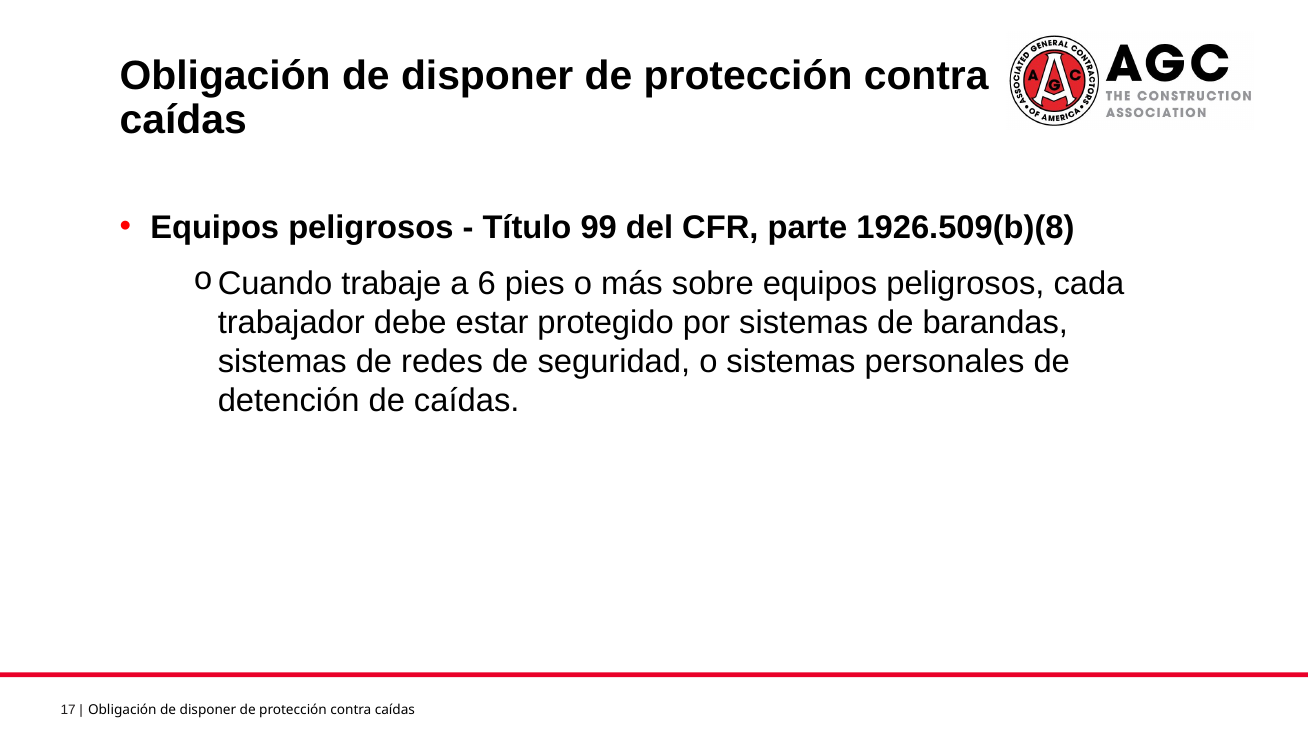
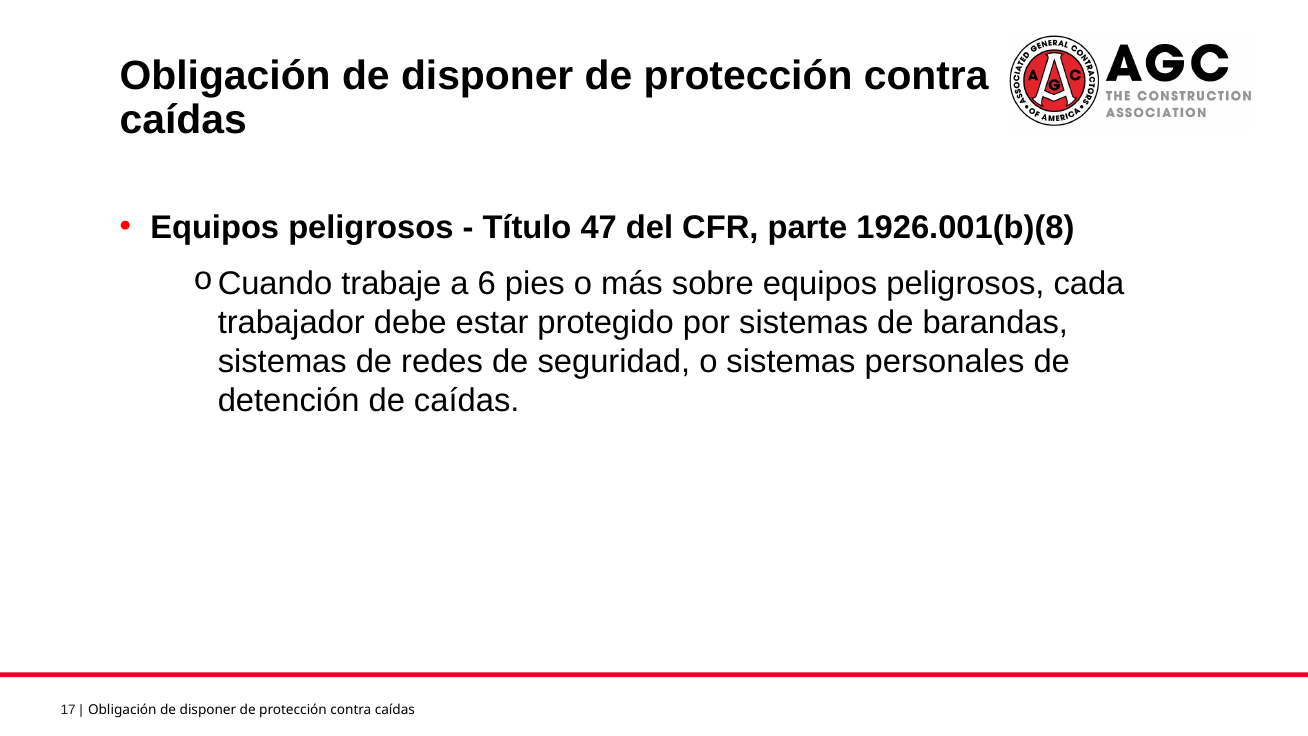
99: 99 -> 47 (599, 228)
1926.509(b)(8: 1926.509(b)(8 -> 1926.001(b)(8 (966, 228)
